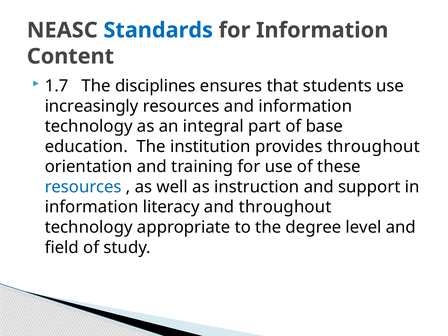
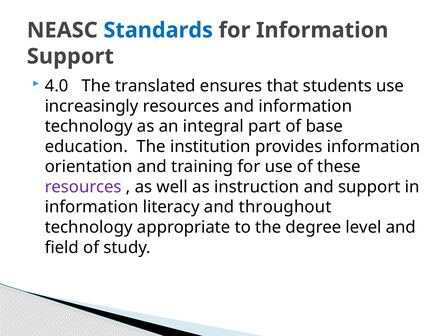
Content: Content -> Support (70, 56)
1.7: 1.7 -> 4.0 (57, 86)
disciplines: disciplines -> translated (155, 86)
provides throughout: throughout -> information (374, 147)
resources colour: blue -> purple (83, 187)
